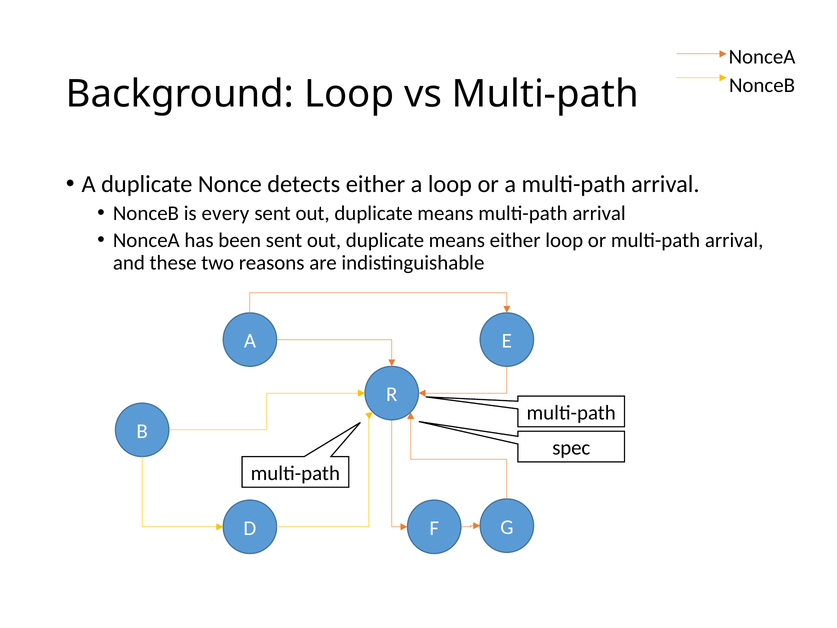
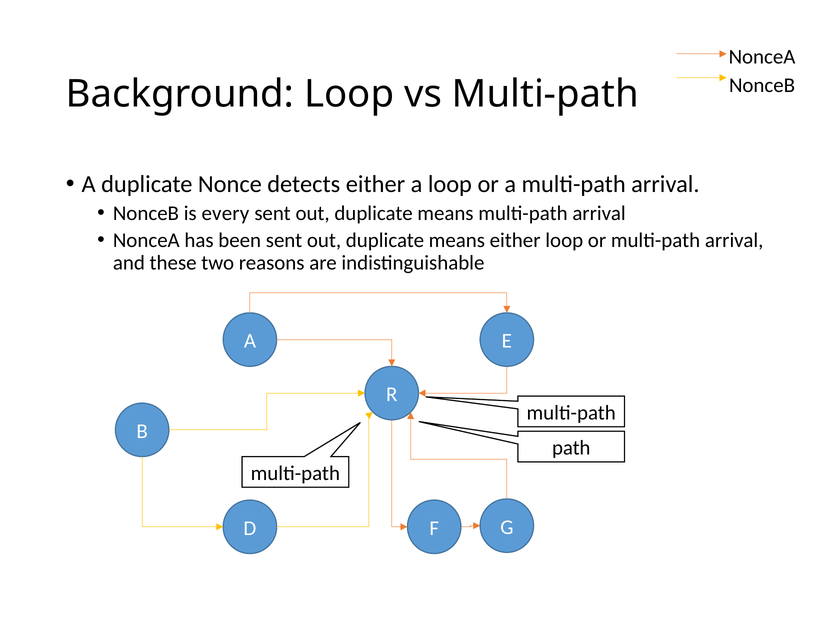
spec: spec -> path (571, 448)
